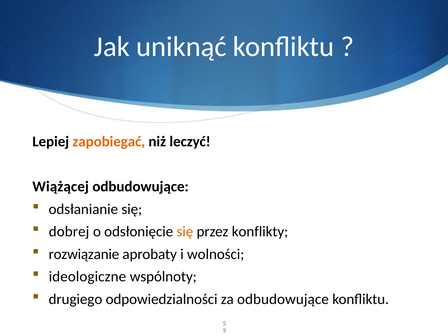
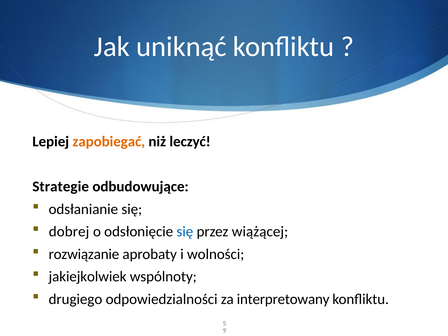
Wiążącej: Wiążącej -> Strategie (61, 187)
się colour: orange -> blue (185, 232)
konflikty: konflikty -> wiążącej (260, 232)
ideologiczne: ideologiczne -> jakiejkolwiek (88, 277)
za odbudowujące: odbudowujące -> interpretowany (283, 299)
